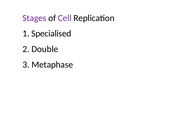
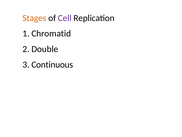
Stages colour: purple -> orange (34, 18)
Specialised: Specialised -> Chromatid (51, 33)
Metaphase: Metaphase -> Continuous (52, 64)
